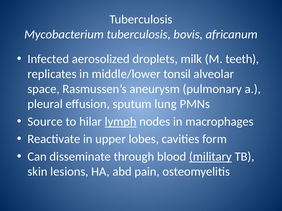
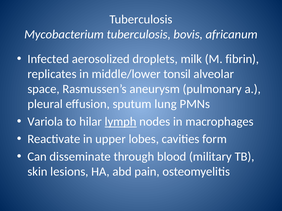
teeth: teeth -> fibrin (242, 59)
Source: Source -> Variola (45, 122)
military underline: present -> none (210, 157)
